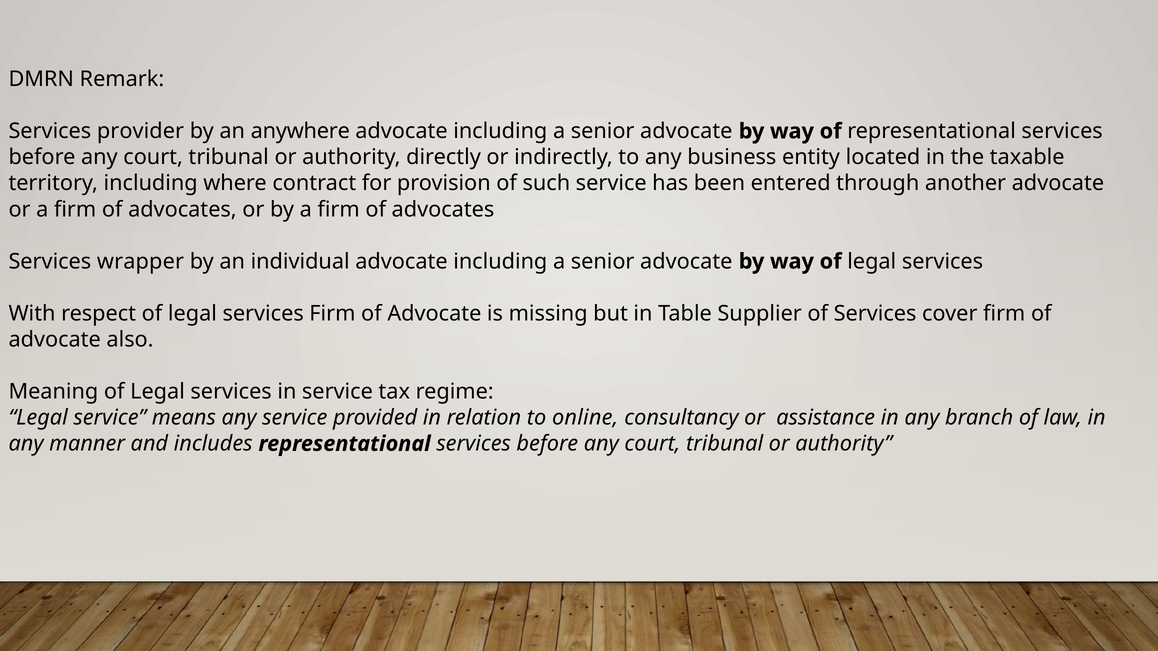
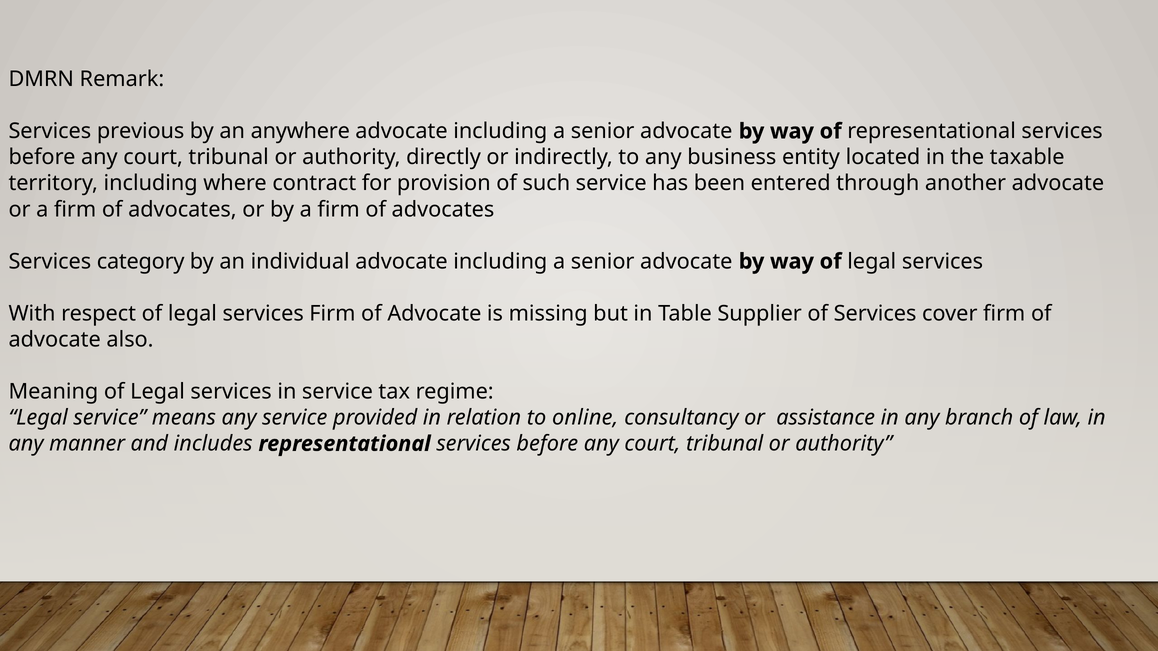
provider: provider -> previous (141, 131)
wrapper: wrapper -> category (141, 262)
